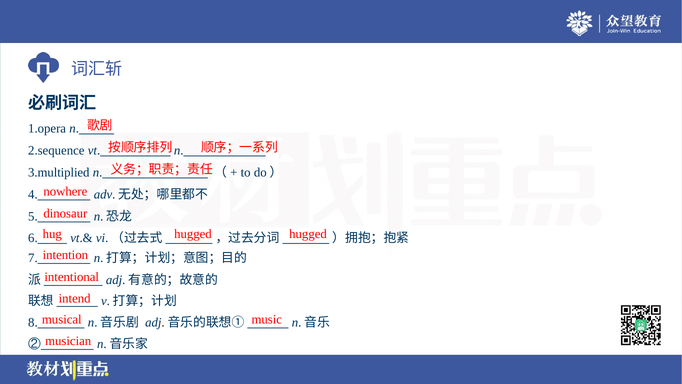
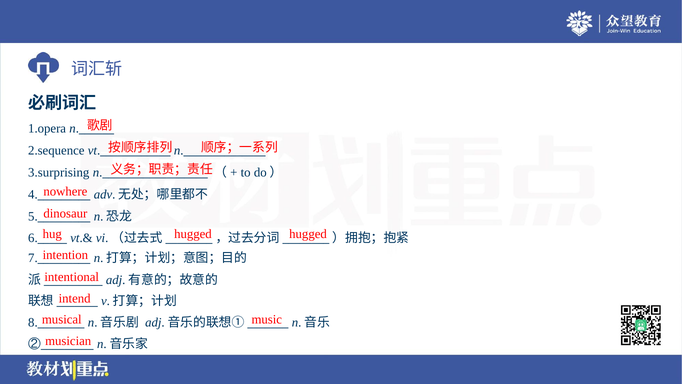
3.multiplied: 3.multiplied -> 3.surprising (59, 172)
